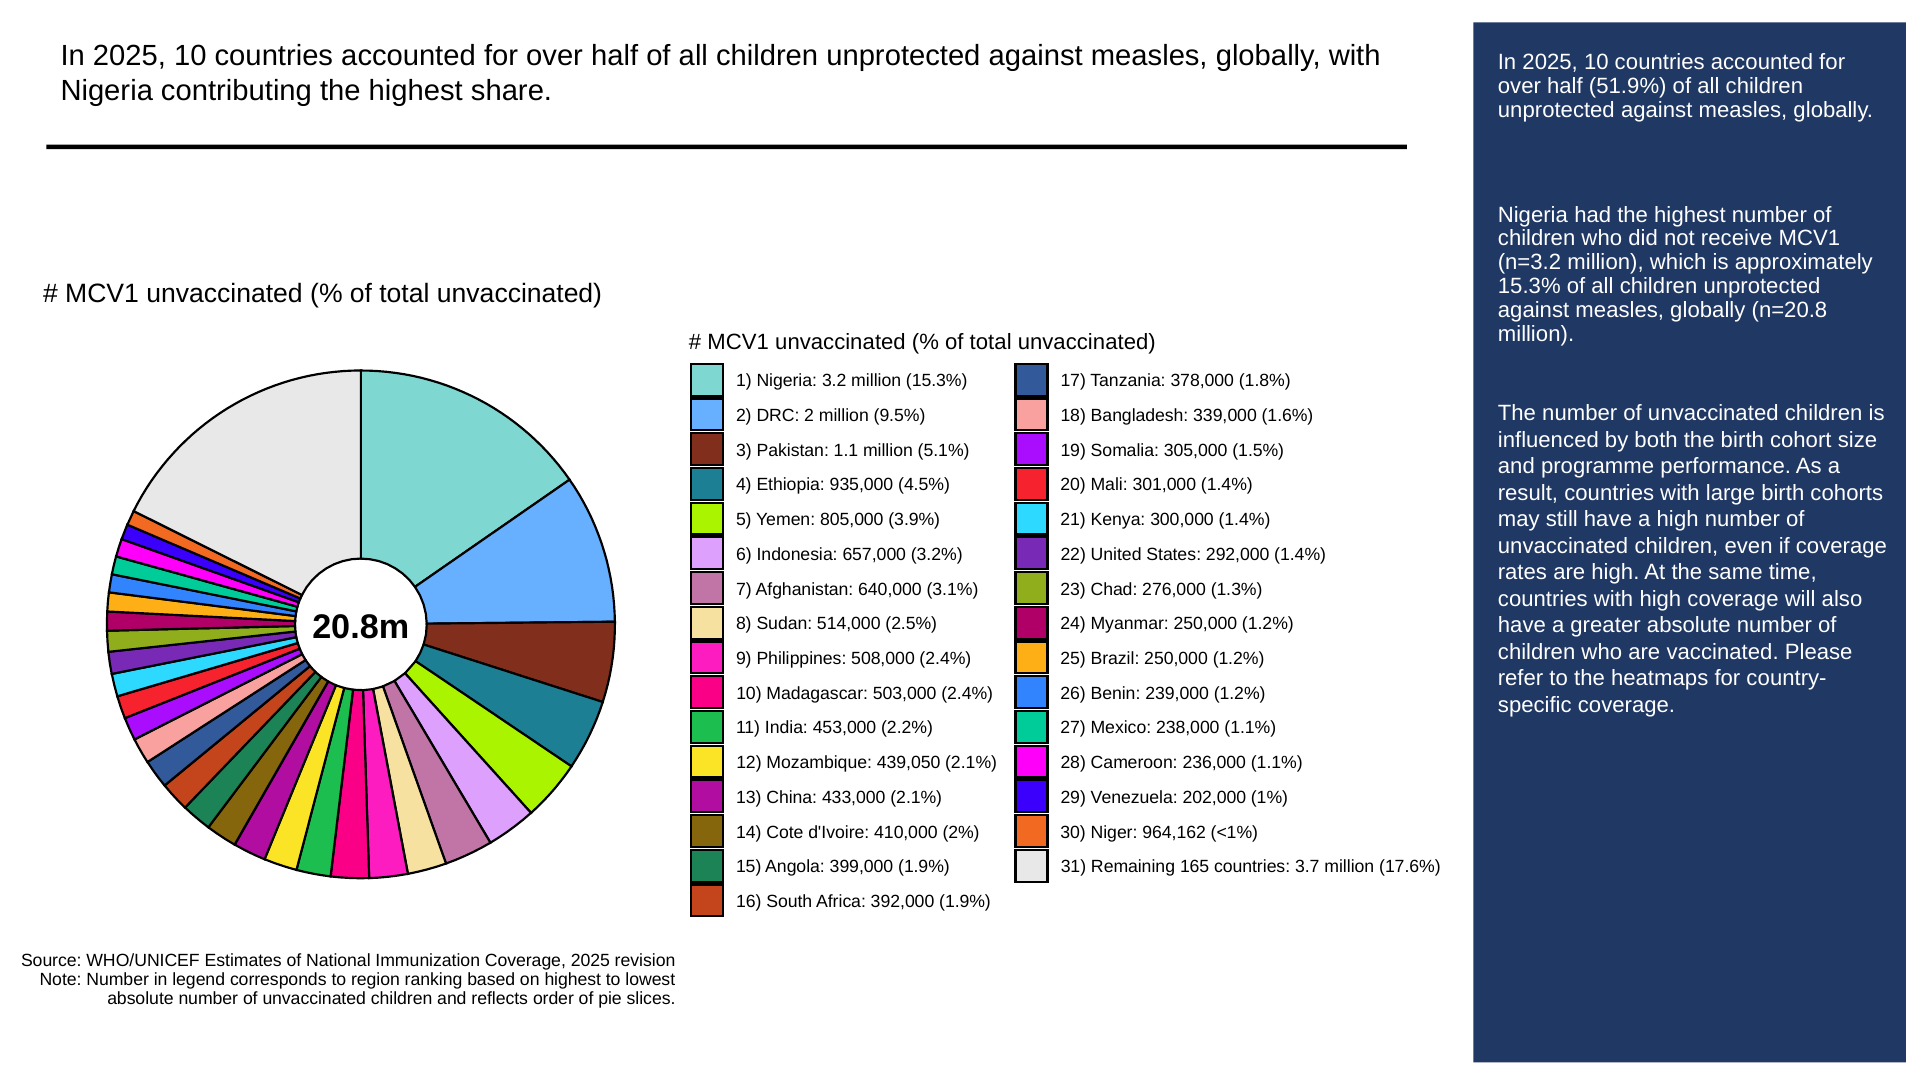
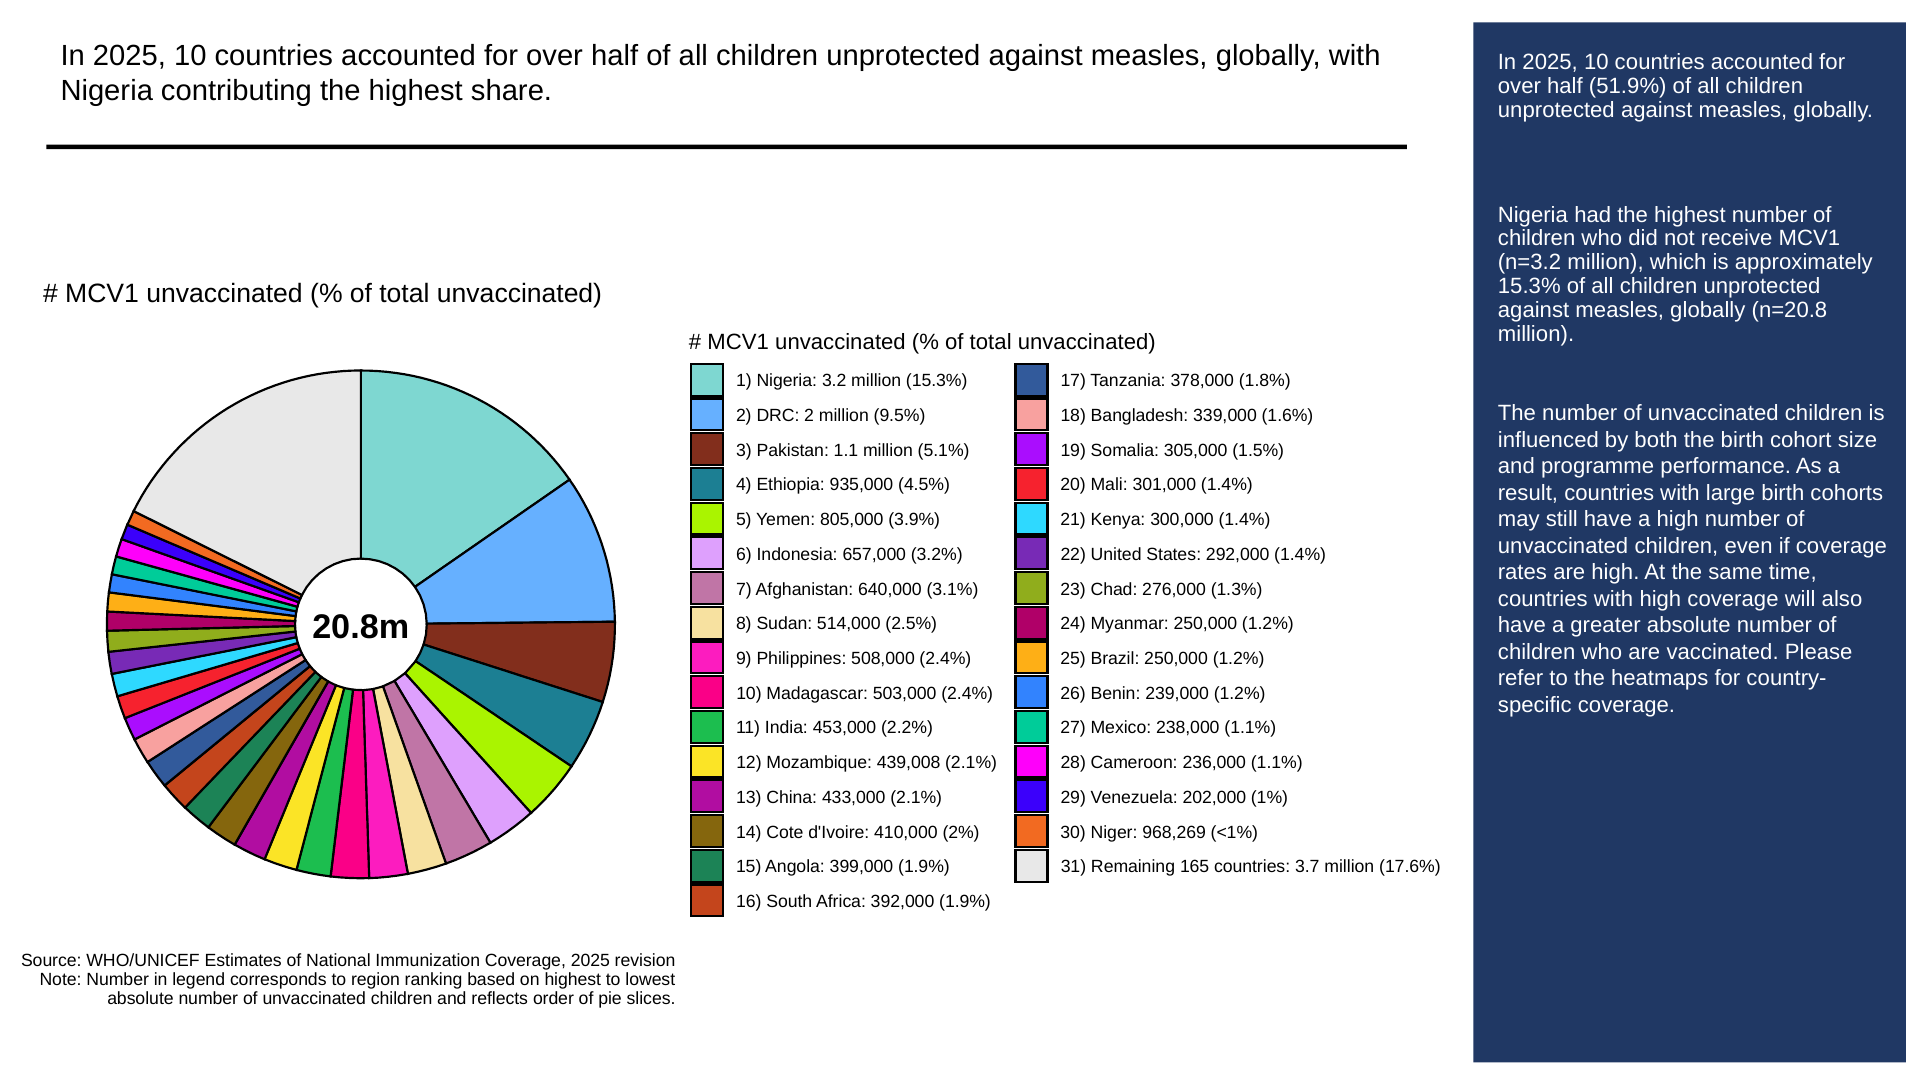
439,050: 439,050 -> 439,008 (909, 763)
964,162: 964,162 -> 968,269 (1174, 833)
